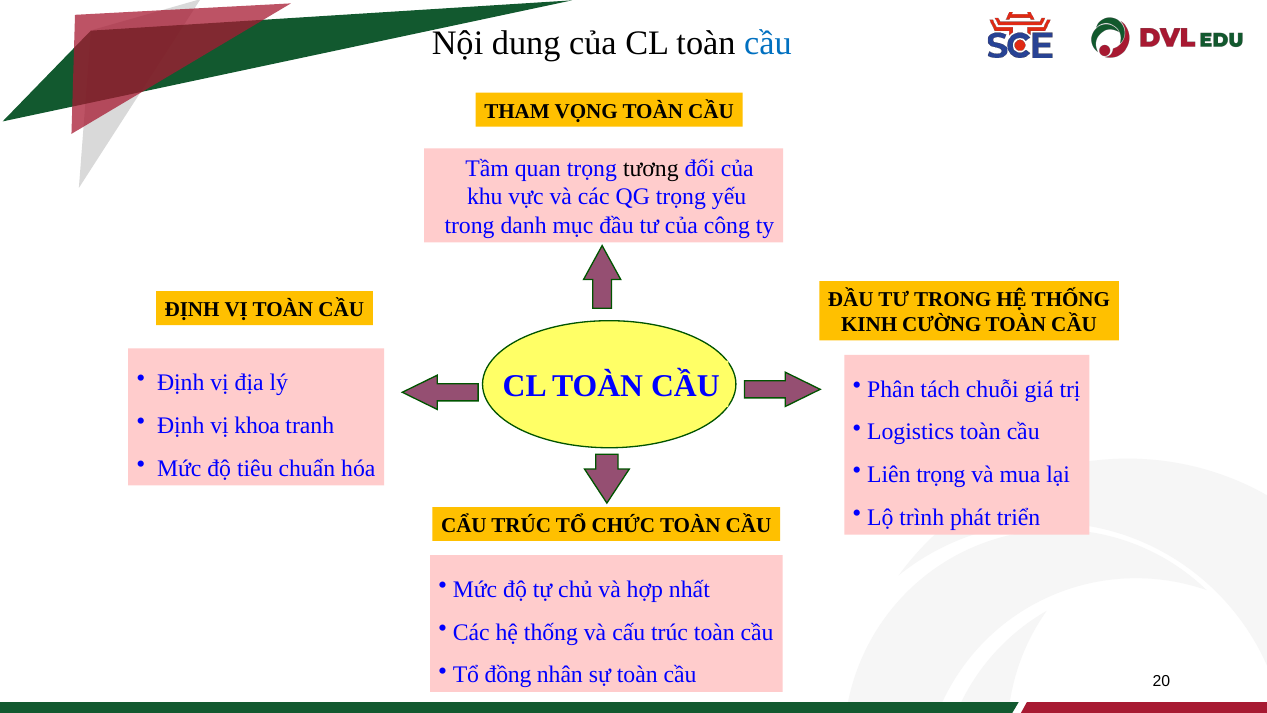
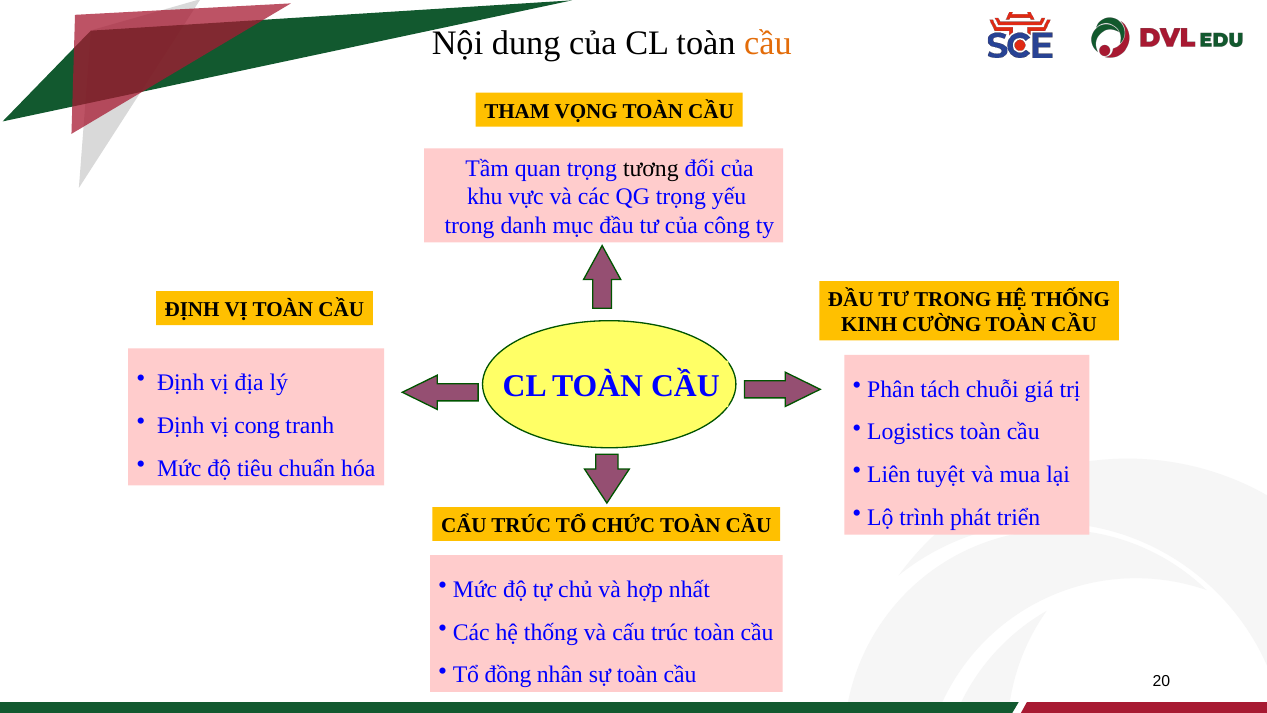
cầu colour: blue -> orange (768, 43)
khoa: khoa -> cong (257, 425)
Liên trọng: trọng -> tuyệt (941, 475)
